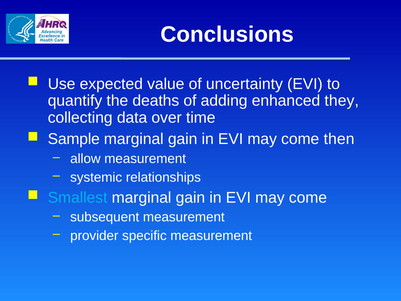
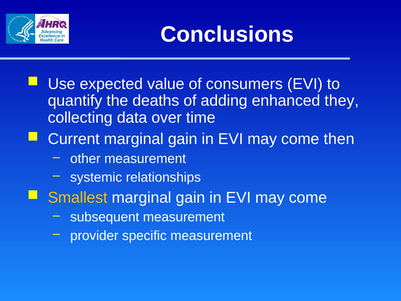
uncertainty: uncertainty -> consumers (244, 84)
Sample: Sample -> Current (74, 139)
allow: allow -> other (85, 159)
Smallest colour: light blue -> yellow (78, 197)
